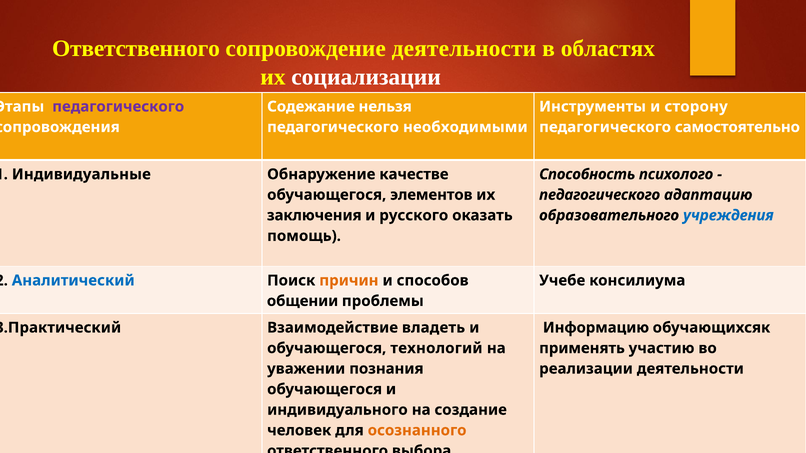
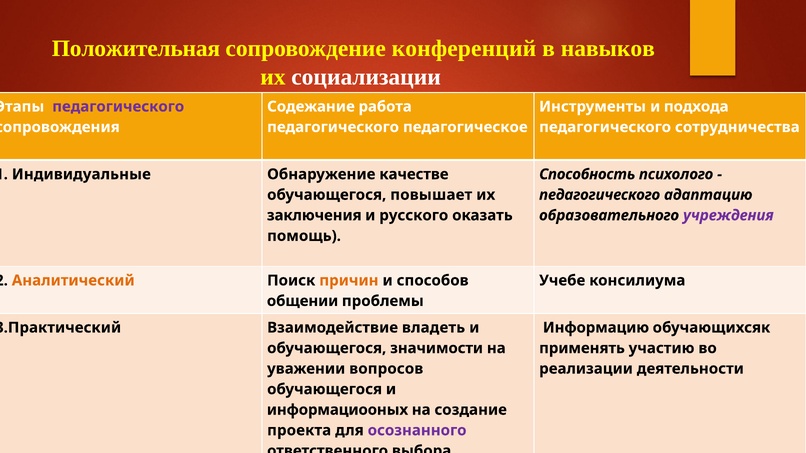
Ответственного: Ответственного -> Положительная (136, 49)
сопровождение деятельности: деятельности -> конференций (464, 49)
областях: областях -> навыков (608, 49)
нельзя: нельзя -> работа (385, 107)
сторону: сторону -> подхода (696, 107)
необходимыми: необходимыми -> педагогическое (465, 127)
самостоятельно: самостоятельно -> сотрудничества (737, 127)
элементов: элементов -> повышает (431, 195)
учреждения colour: blue -> purple (728, 216)
Аналитический colour: blue -> orange (73, 281)
технологий: технологий -> значимости (437, 348)
познания: познания -> вопросов (386, 369)
индивидуального: индивидуального -> информациооных (337, 410)
человек: человек -> проекта (299, 431)
осознанного colour: orange -> purple (417, 431)
